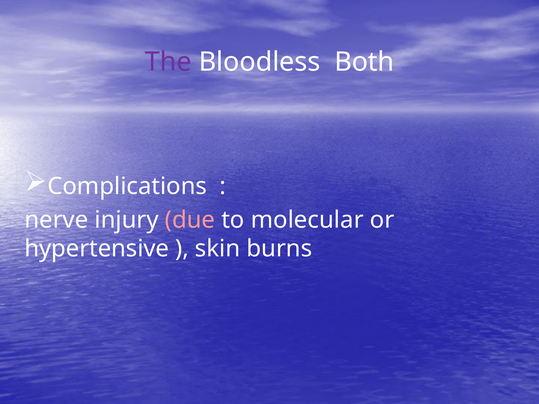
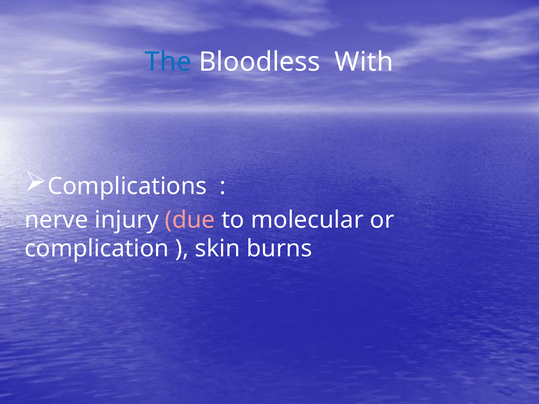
The colour: purple -> blue (168, 62)
Both: Both -> With (364, 62)
hypertensive: hypertensive -> complication (97, 249)
